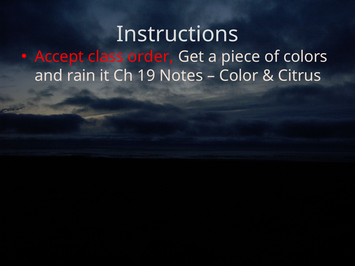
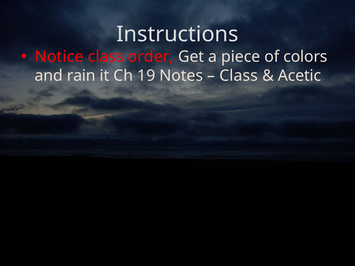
Accept: Accept -> Notice (59, 57)
Color: Color -> Class (239, 76)
Citrus: Citrus -> Acetic (300, 76)
